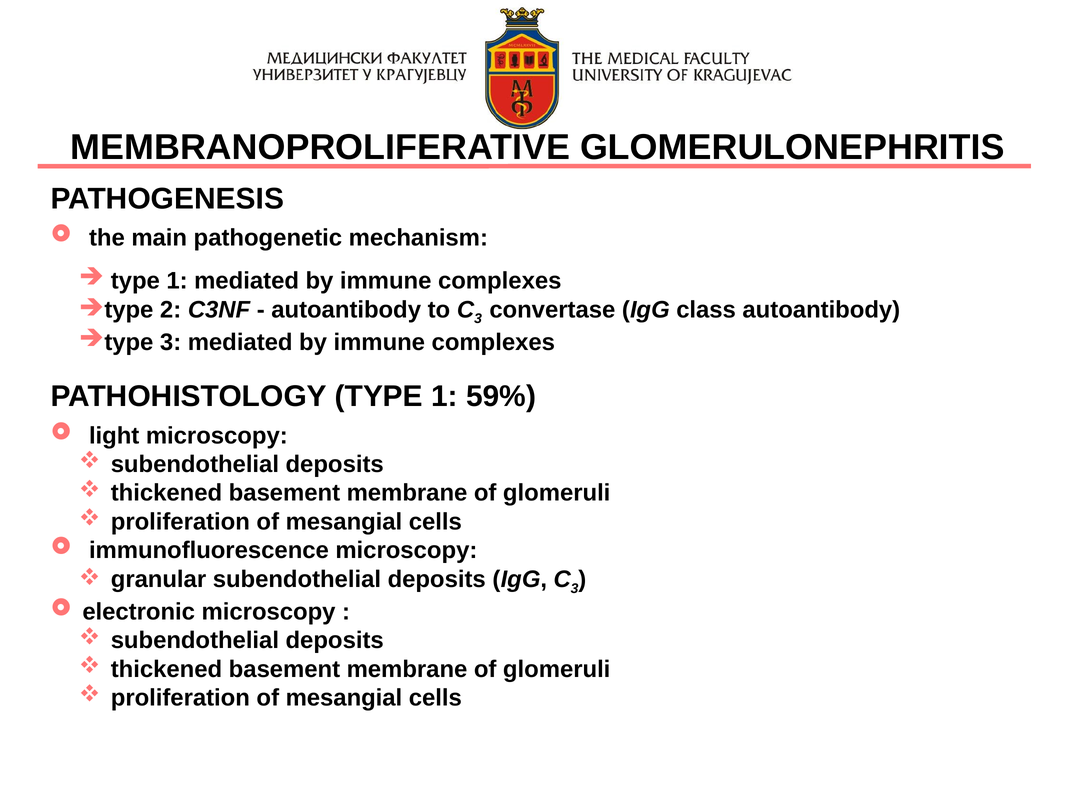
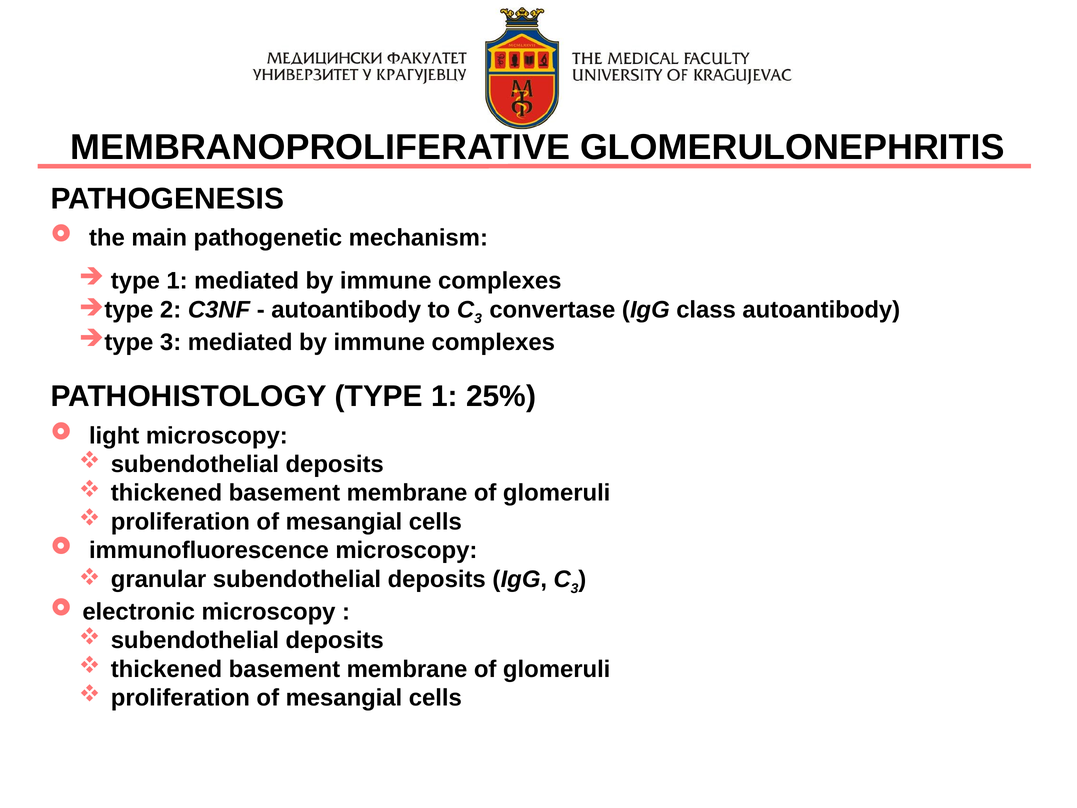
59%: 59% -> 25% (501, 396)
